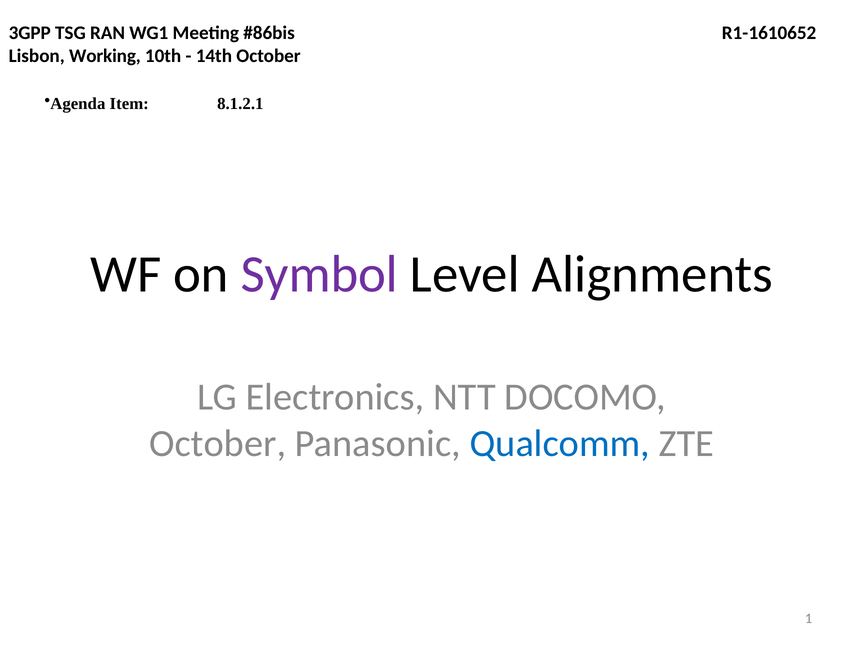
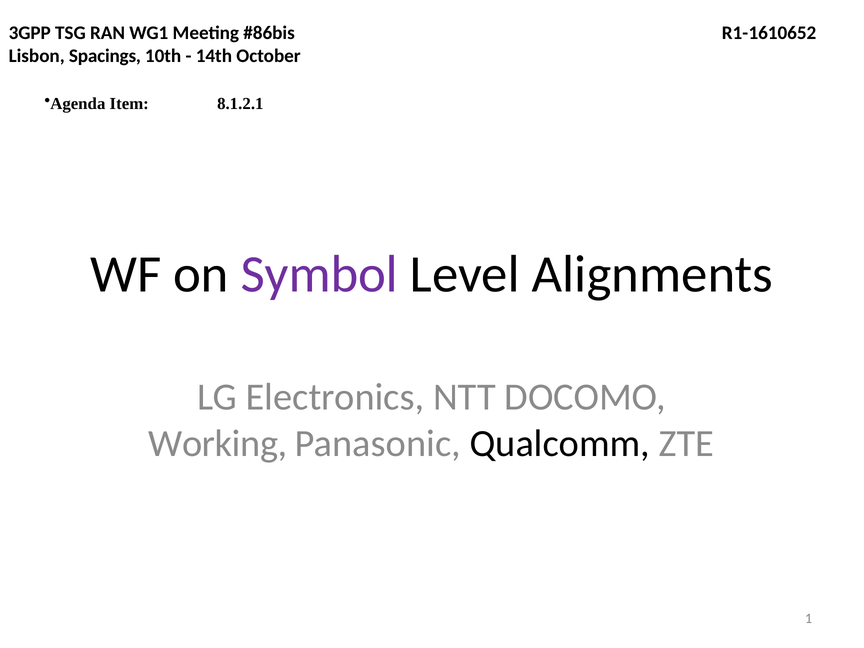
Working: Working -> Spacings (105, 56)
October: October -> Working (218, 443)
Qualcomm colour: blue -> black (560, 443)
